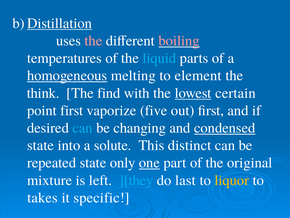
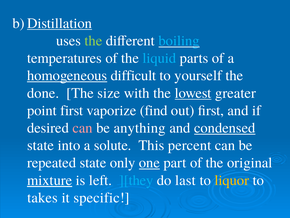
the colour: pink -> light green (93, 41)
boiling colour: pink -> light blue (179, 41)
melting: melting -> difficult (133, 75)
element: element -> yourself (198, 75)
think: think -> done (43, 93)
find: find -> size (109, 93)
certain: certain -> greater (236, 93)
five: five -> find (154, 110)
can colour: light blue -> pink (83, 128)
changing: changing -> anything (140, 128)
distinct: distinct -> percent (190, 145)
mixture underline: none -> present (50, 180)
